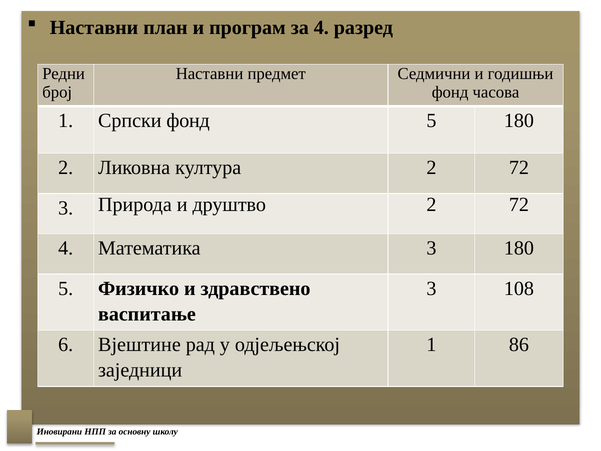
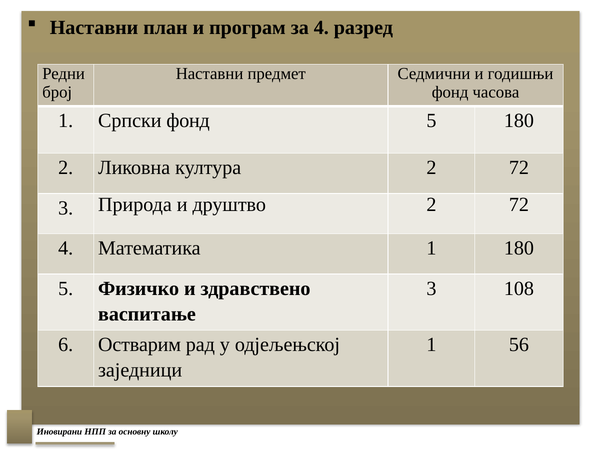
Математика 3: 3 -> 1 (431, 248)
Вјештине: Вјештине -> Остварим (140, 345)
86: 86 -> 56 (519, 345)
